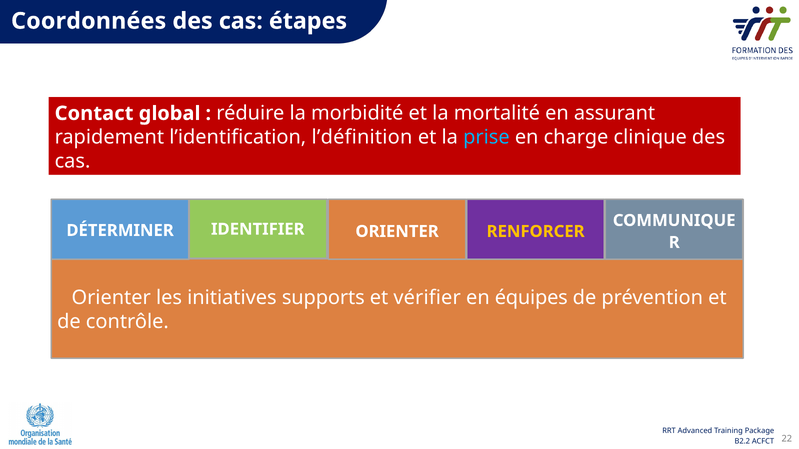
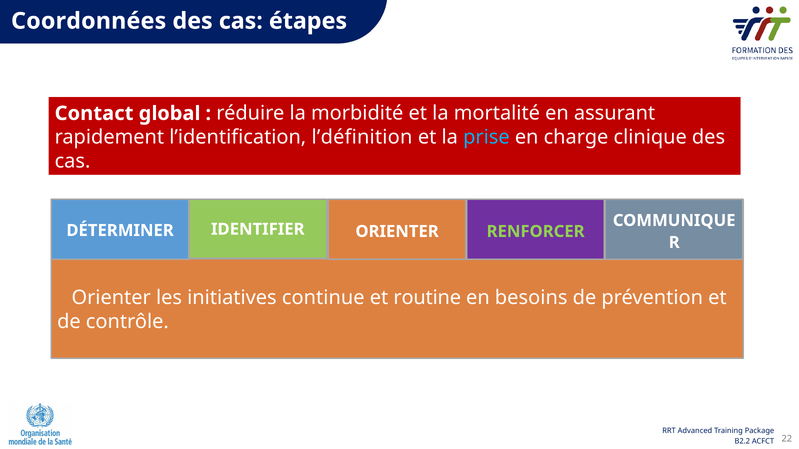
RENFORCER colour: yellow -> light green (536, 232)
supports: supports -> continue (323, 298)
vérifier: vérifier -> routine (427, 298)
équipes: équipes -> besoins (531, 298)
